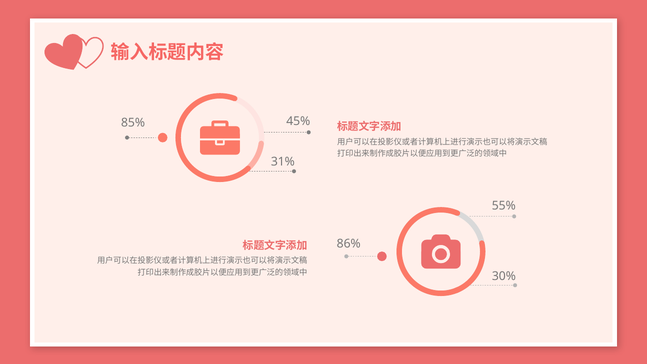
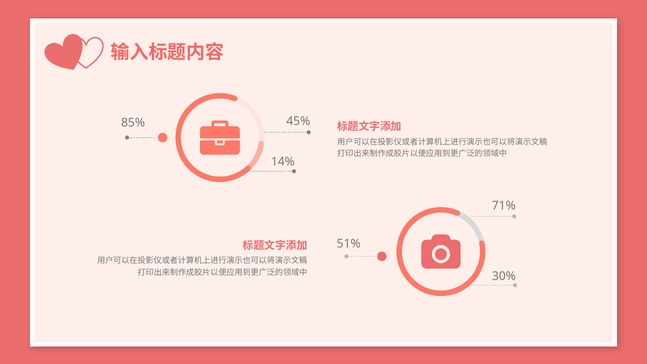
31%: 31% -> 14% (283, 162)
55%: 55% -> 71% (504, 206)
86%: 86% -> 51% (349, 244)
